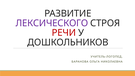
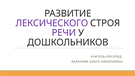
РЕЧИ colour: red -> purple (64, 33)
